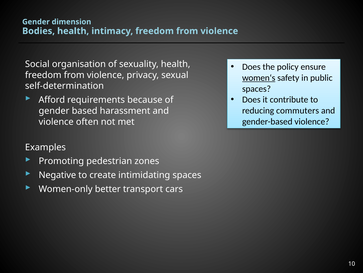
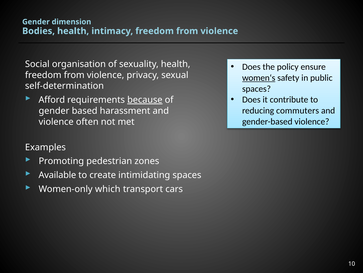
because underline: none -> present (145, 100)
Negative: Negative -> Available (57, 175)
better: better -> which (108, 189)
